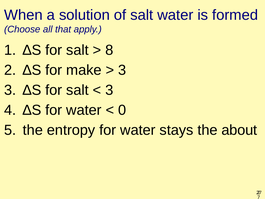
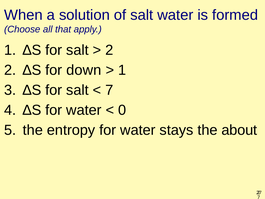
8: 8 -> 2 (109, 50)
make: make -> down (84, 70)
3: 3 -> 1 (122, 70)
3: 3 -> 7 (109, 90)
